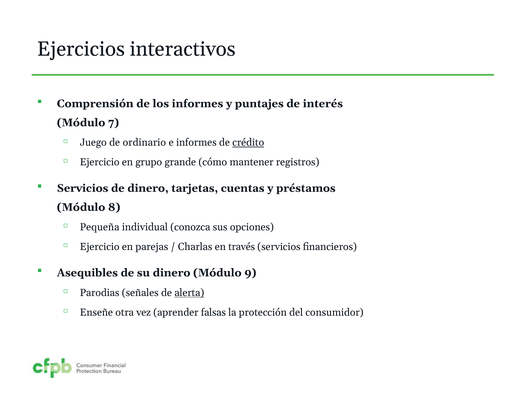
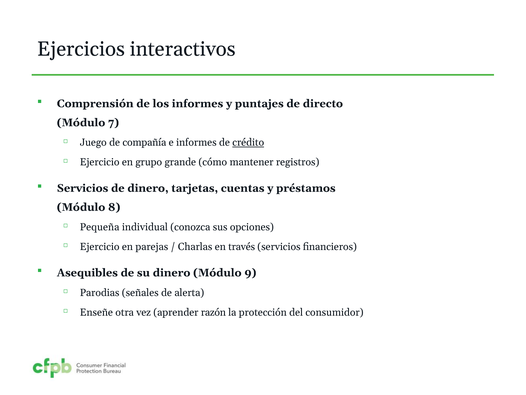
interés: interés -> directo (323, 103)
ordinario: ordinario -> compañía (144, 142)
alerta underline: present -> none (189, 292)
falsas: falsas -> razón (213, 312)
